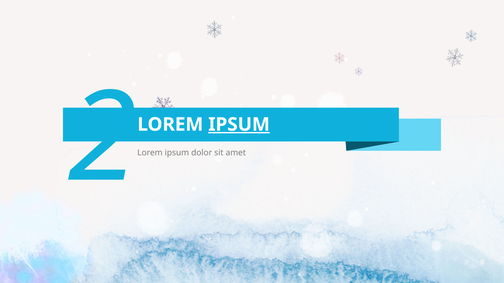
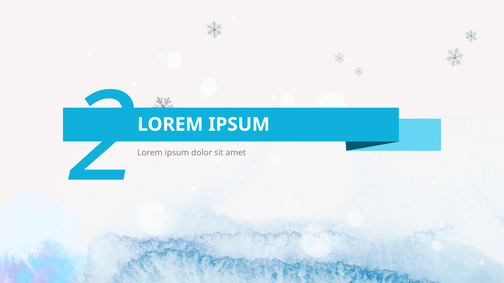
IPSUM underline: present -> none (239, 125)
